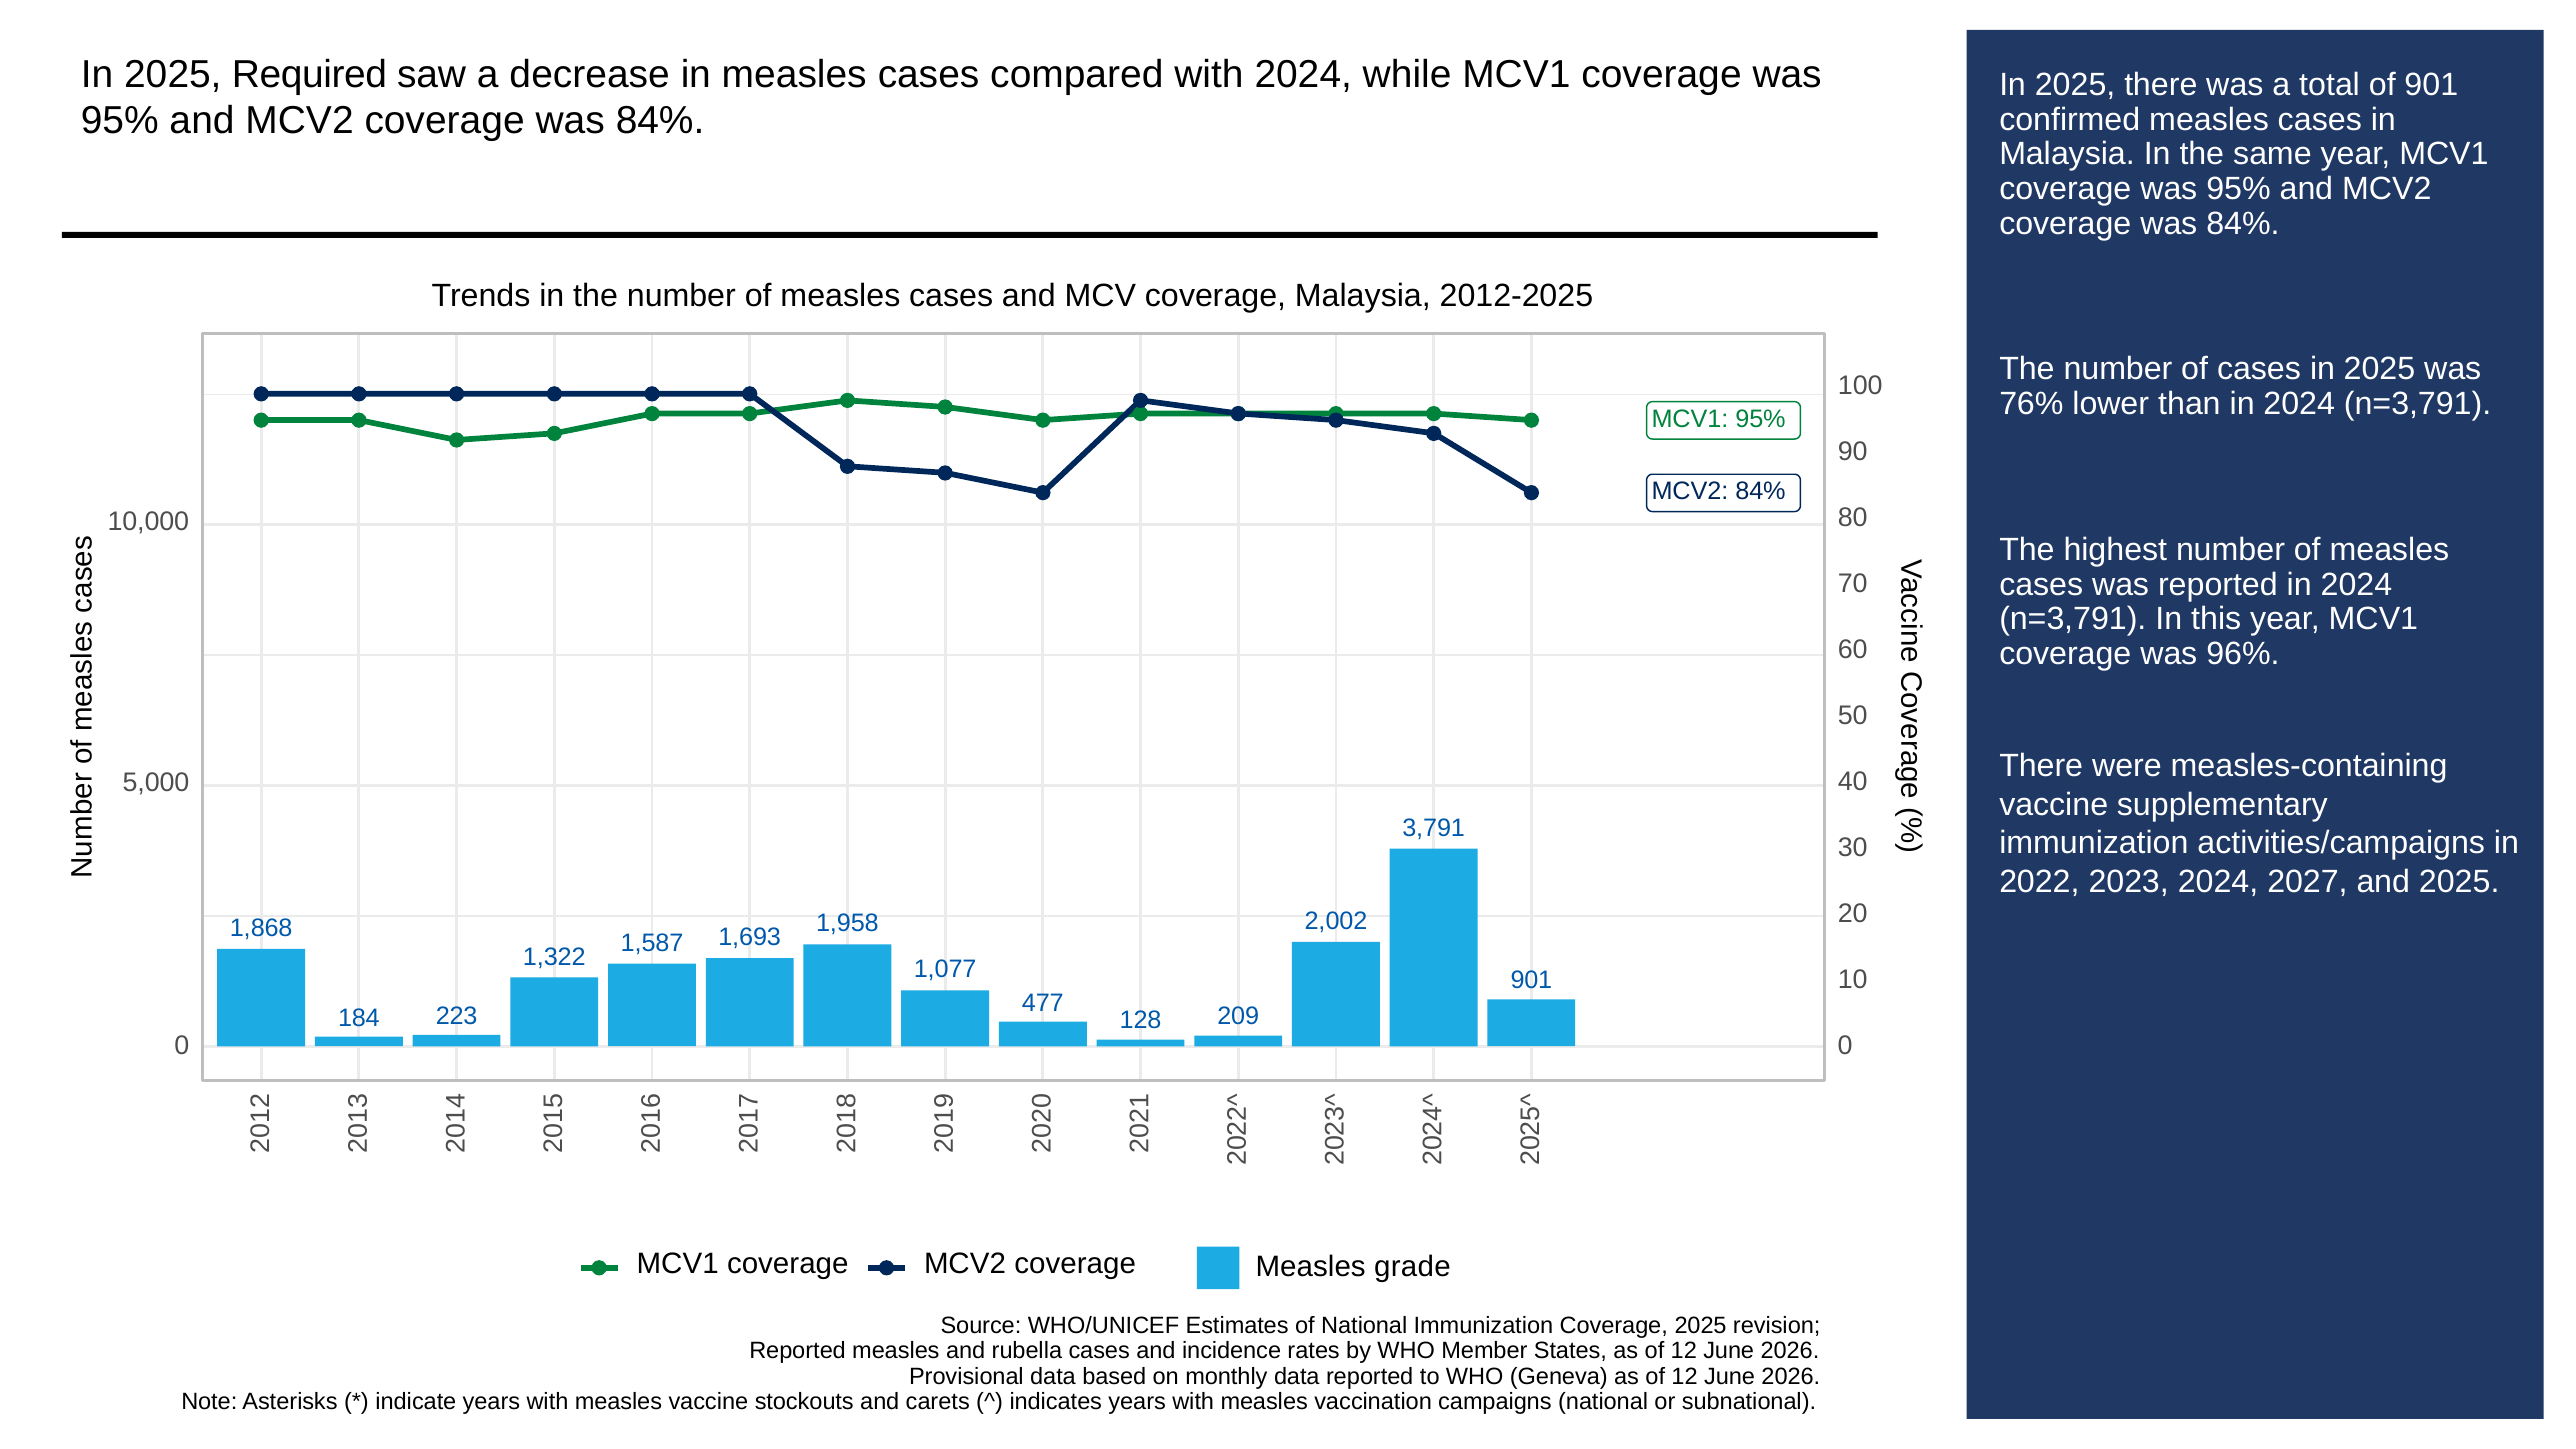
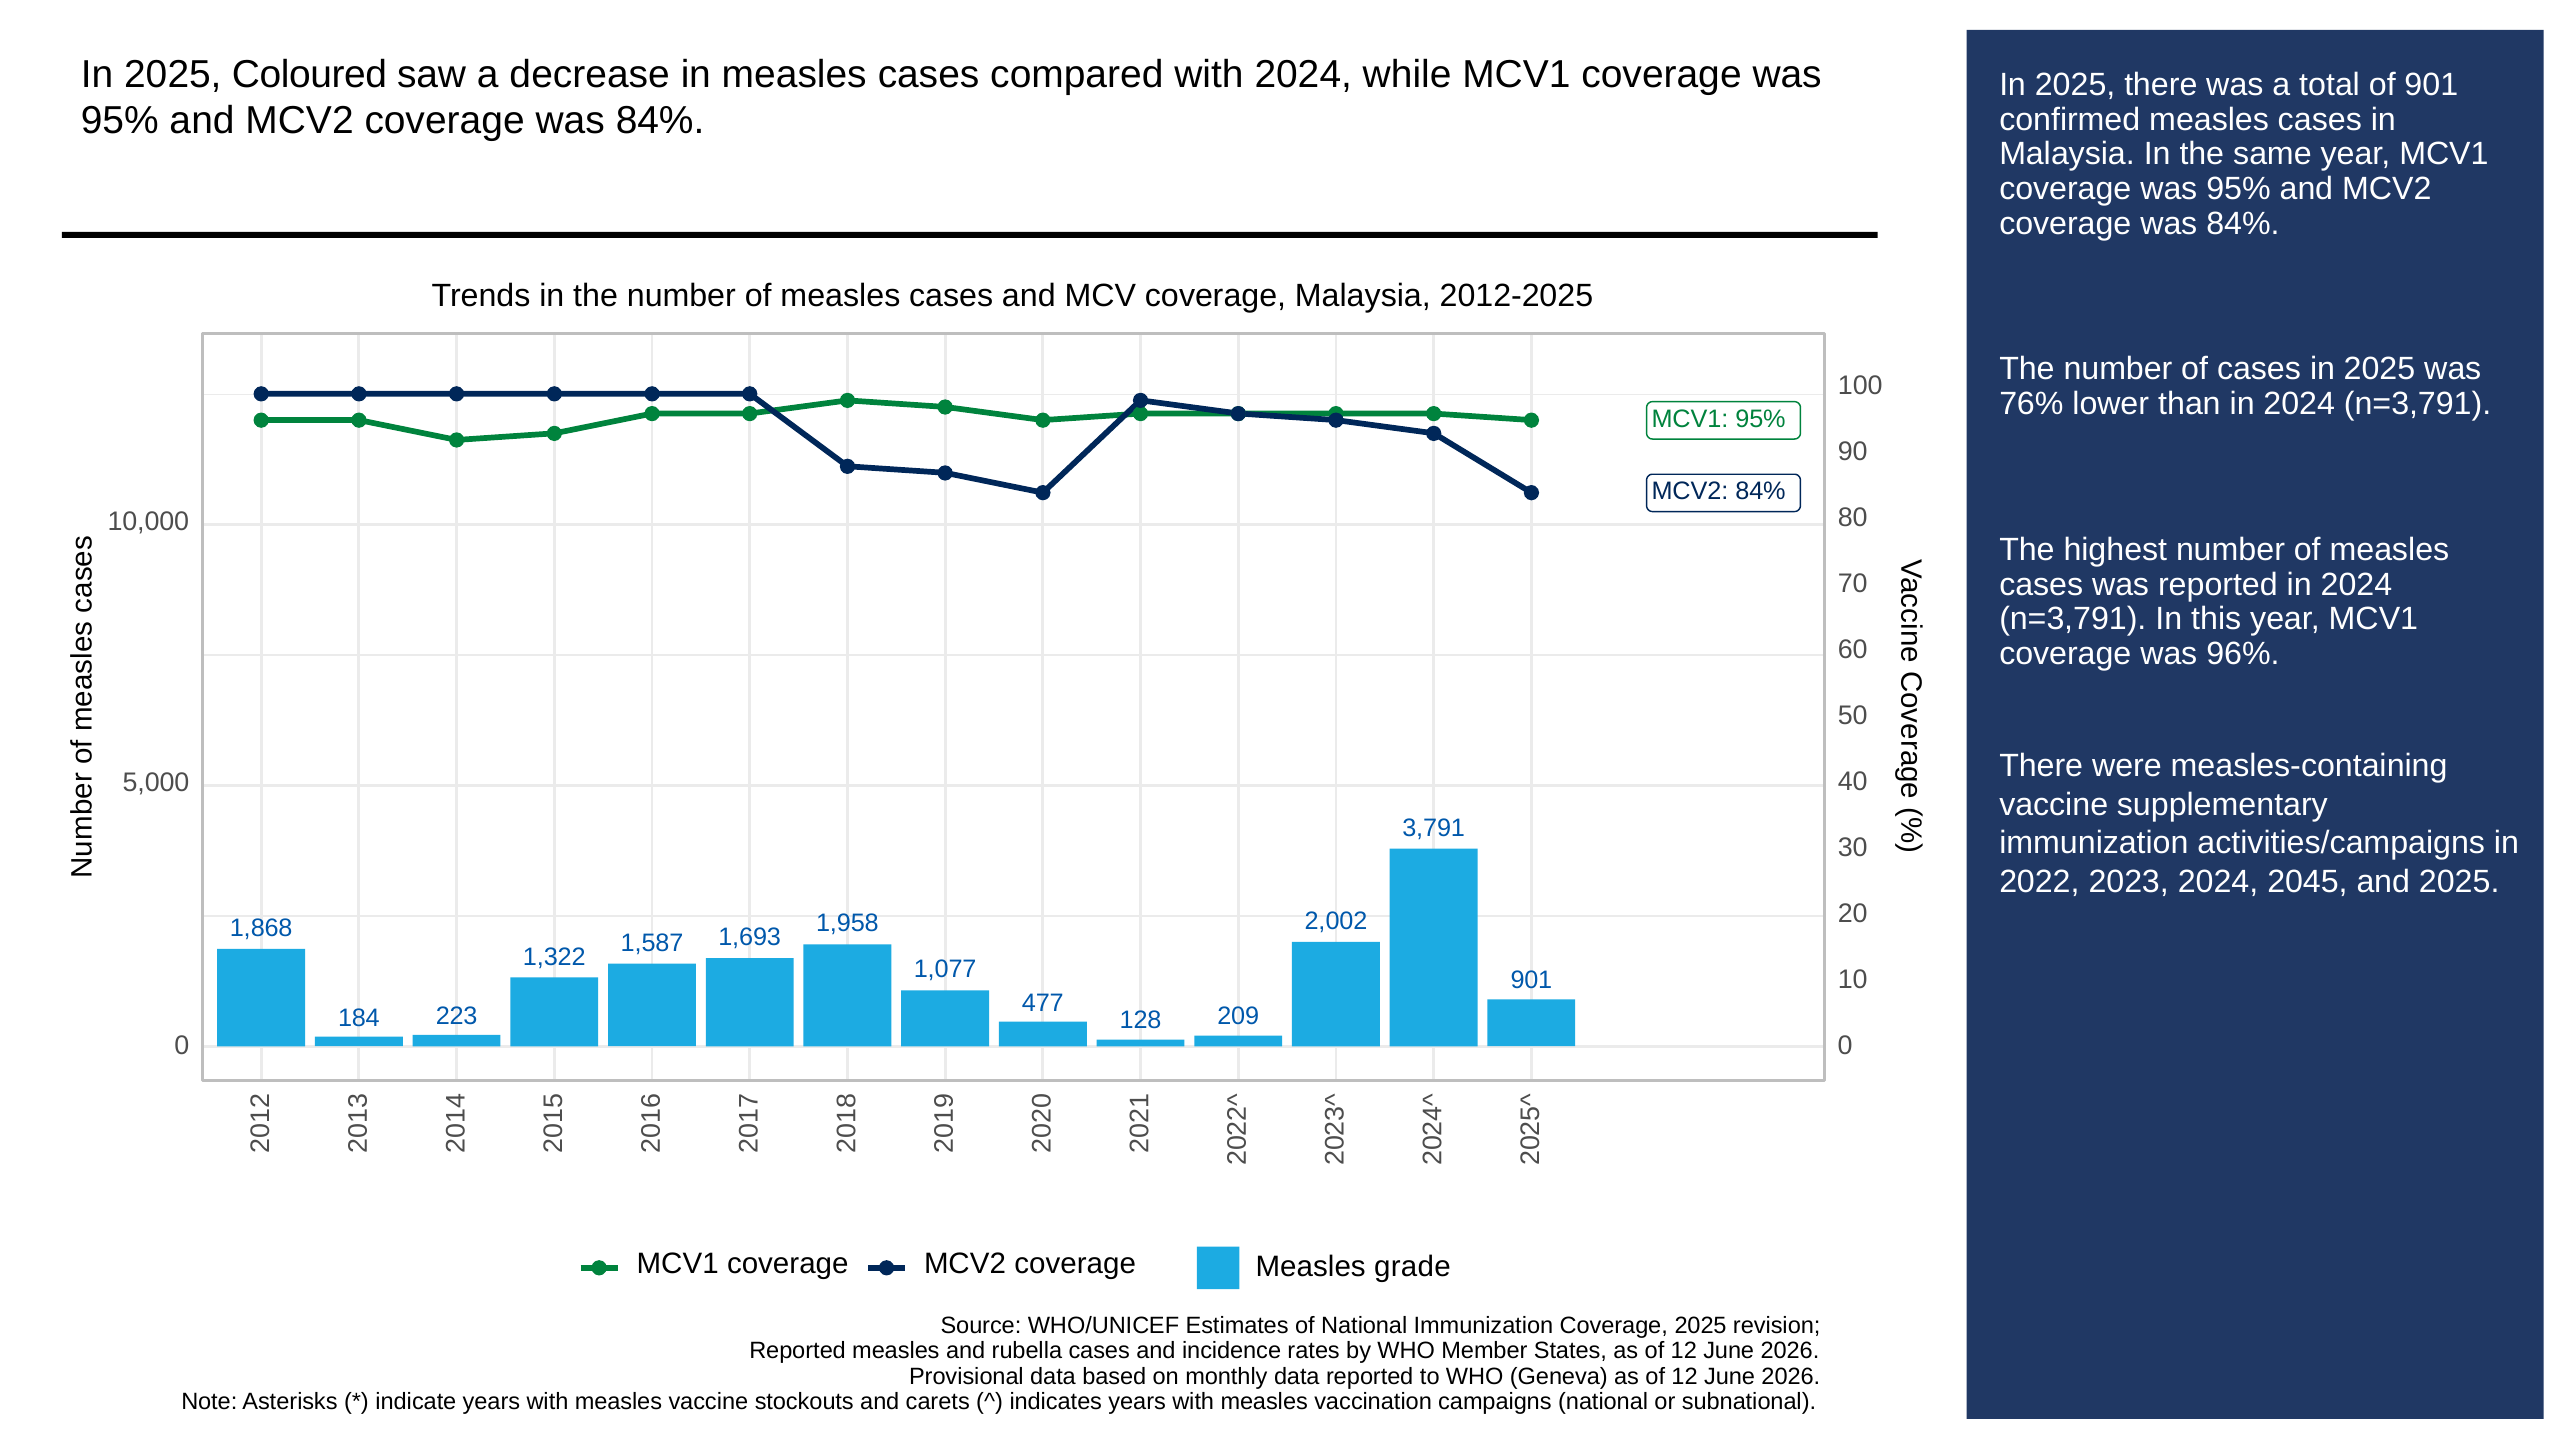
Required: Required -> Coloured (309, 74)
2027: 2027 -> 2045 (2307, 882)
